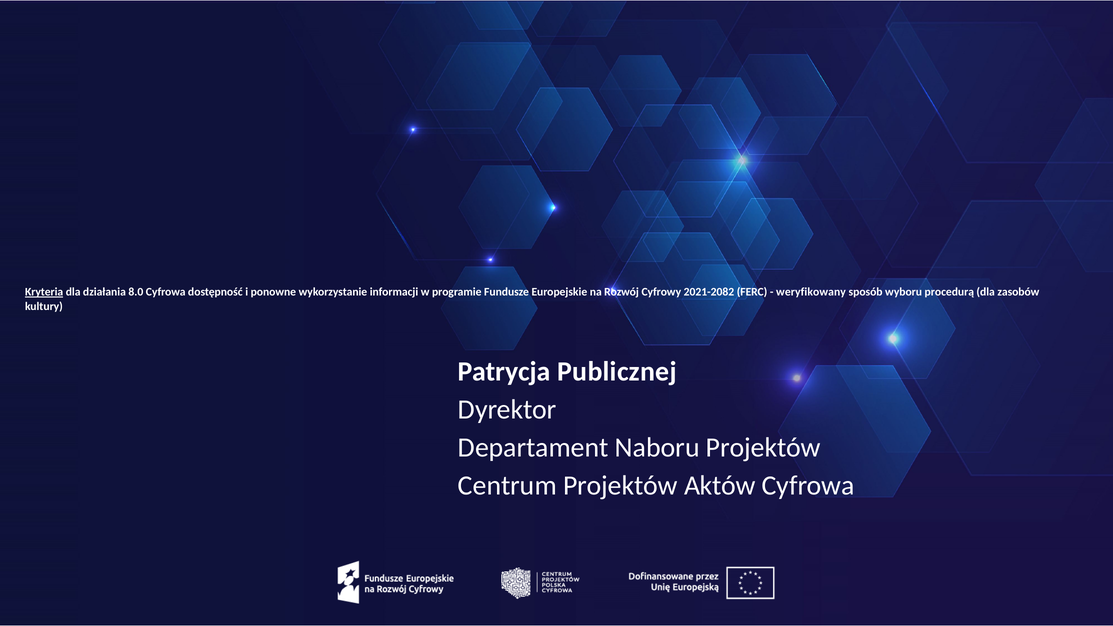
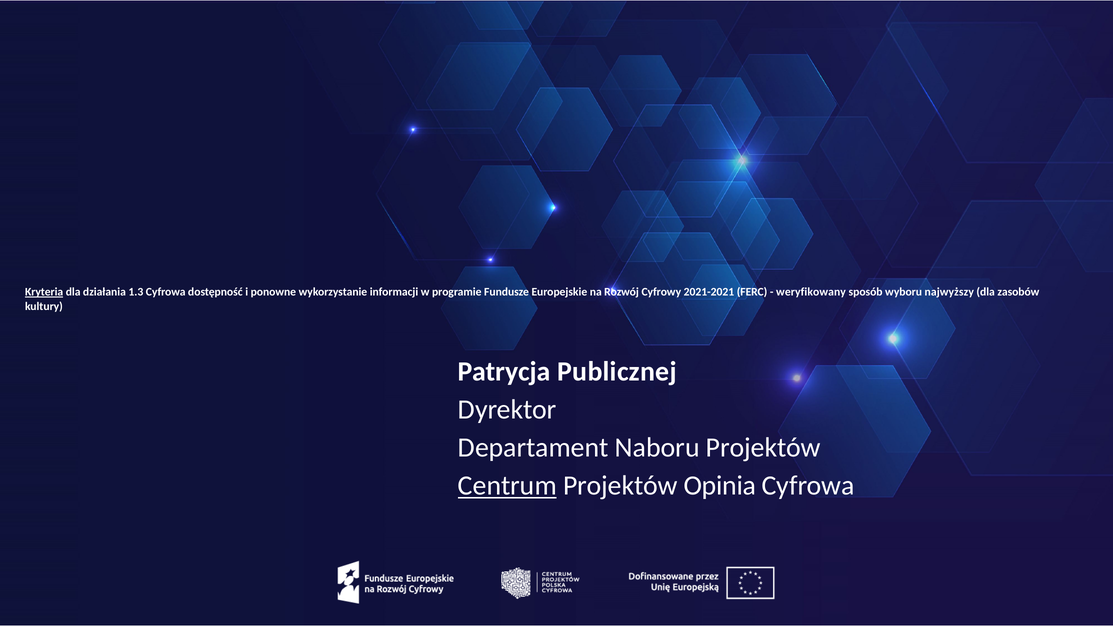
8.0: 8.0 -> 1.3 (136, 292)
2021-2082: 2021-2082 -> 2021-2021 (709, 292)
procedurą: procedurą -> najwyższy (949, 292)
Centrum underline: none -> present (507, 486)
Aktów: Aktów -> Opinia (720, 486)
